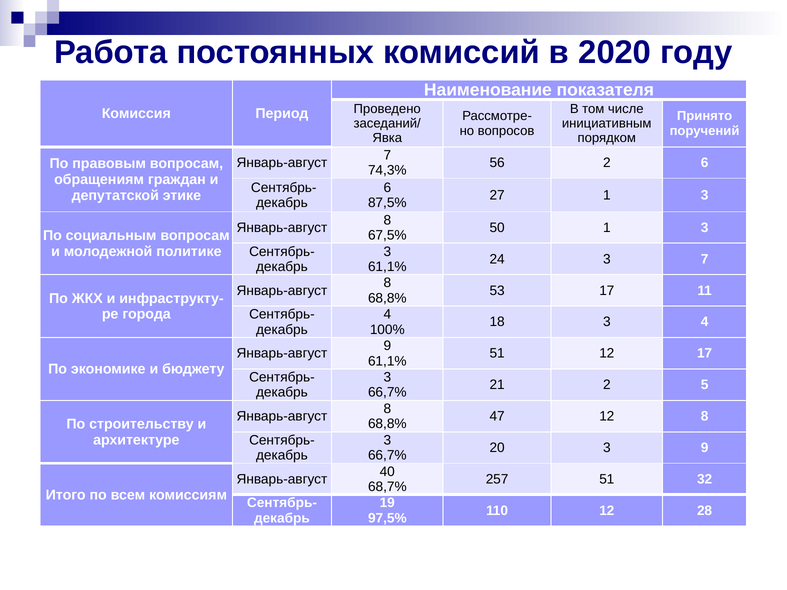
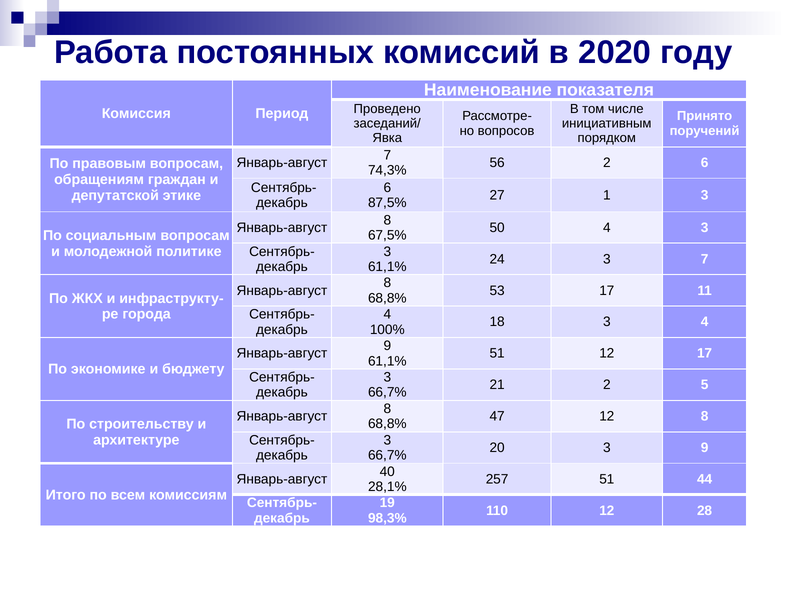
50 1: 1 -> 4 (607, 228)
32: 32 -> 44 (705, 479)
68,7%: 68,7% -> 28,1% (387, 487)
97,5%: 97,5% -> 98,3% (387, 518)
